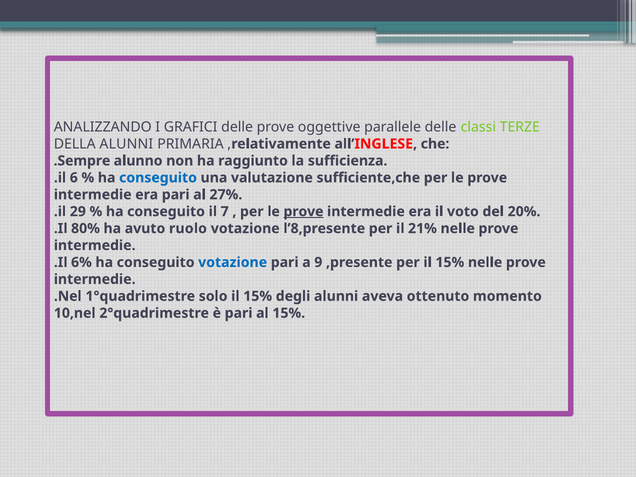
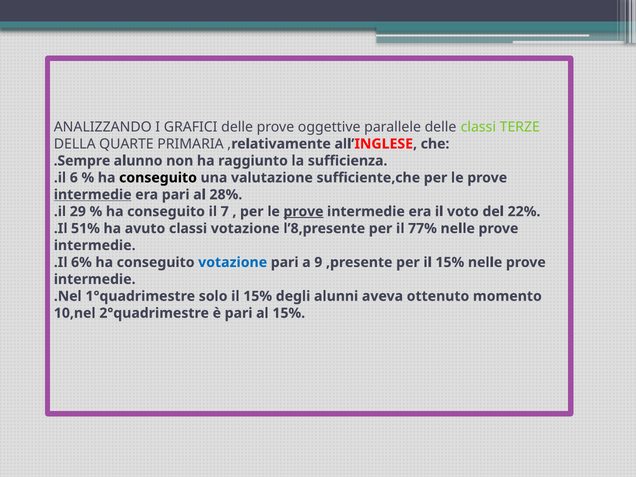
DELLA ALUNNI: ALUNNI -> QUARTE (126, 144)
conseguito colour: blue -> black (158, 178)
intermedie underline: none -> present (93, 195)
27%: 27% -> 28% (226, 195)
20%: 20% -> 22% (524, 212)
80%: 80% -> 51% (85, 228)
avuto ruolo: ruolo -> classi (188, 228)
21%: 21% -> 77% (422, 228)
